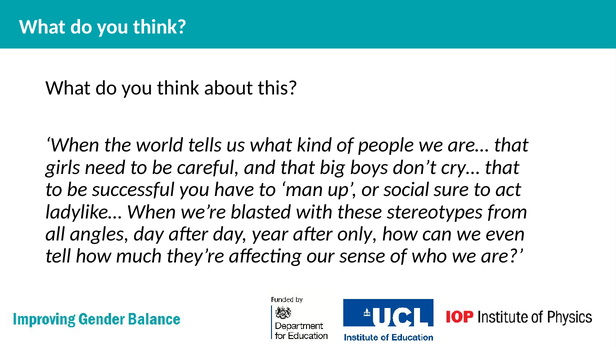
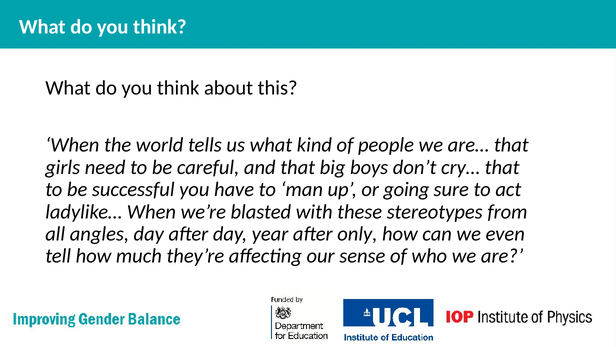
social: social -> going (406, 189)
